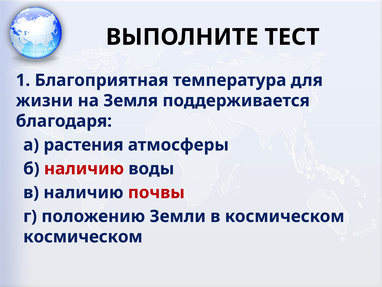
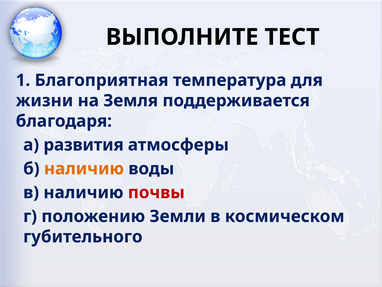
растения: растения -> развития (84, 145)
наличию colour: red -> orange (84, 168)
космическом: космическом -> губительного (83, 236)
